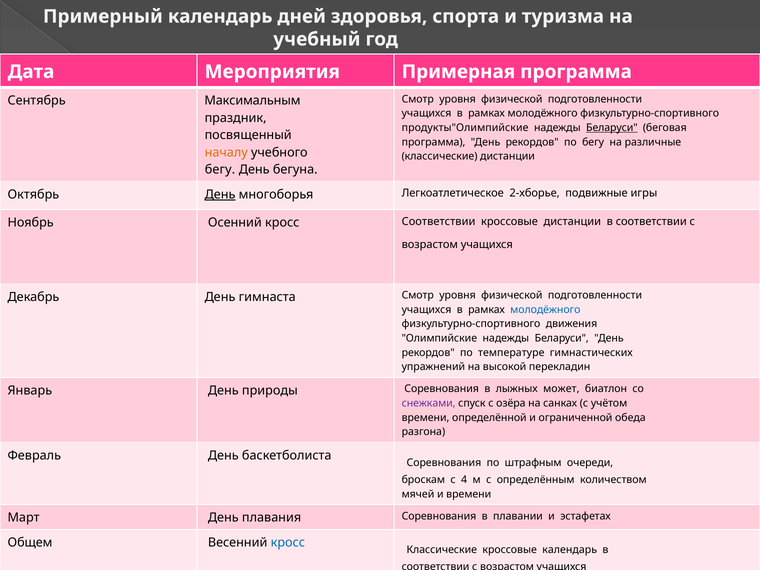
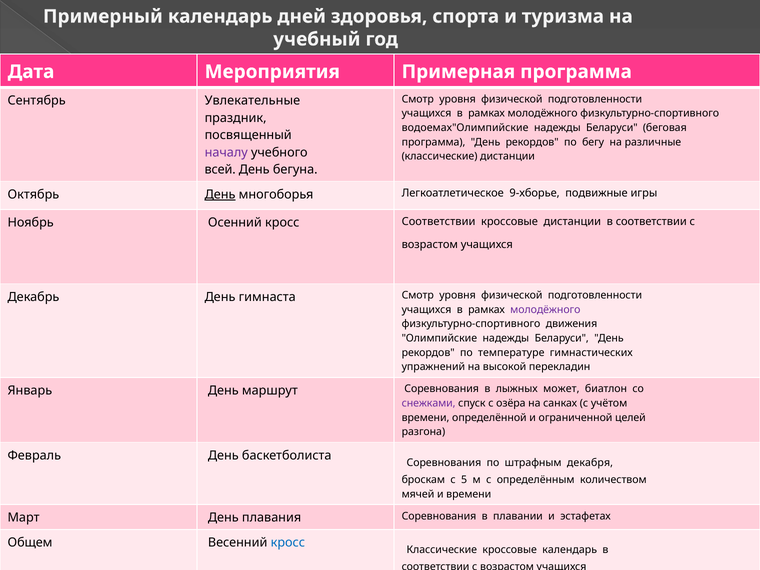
Максимальным: Максимальным -> Увлекательные (252, 101)
продукты"Олимпийские: продукты"Олимпийские -> водоемах"Олимпийские (465, 128)
Беларуси underline: present -> none (612, 128)
началу colour: orange -> purple (226, 152)
бегу: бегу -> всей (220, 170)
2-хборье: 2-хборье -> 9-хборье (535, 193)
молодёжного colour: blue -> purple (545, 310)
природы: природы -> маршрут (270, 391)
обеда: обеда -> целей (630, 418)
очереди: очереди -> декабря (590, 463)
4: 4 -> 5 (464, 480)
